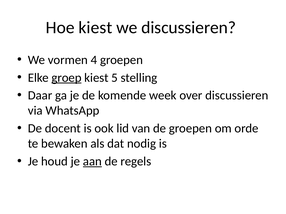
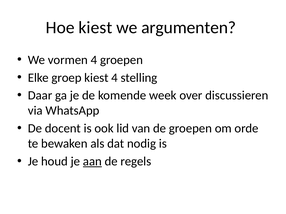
we discussieren: discussieren -> argumenten (189, 28)
groep underline: present -> none (67, 78)
kiest 5: 5 -> 4 (115, 78)
